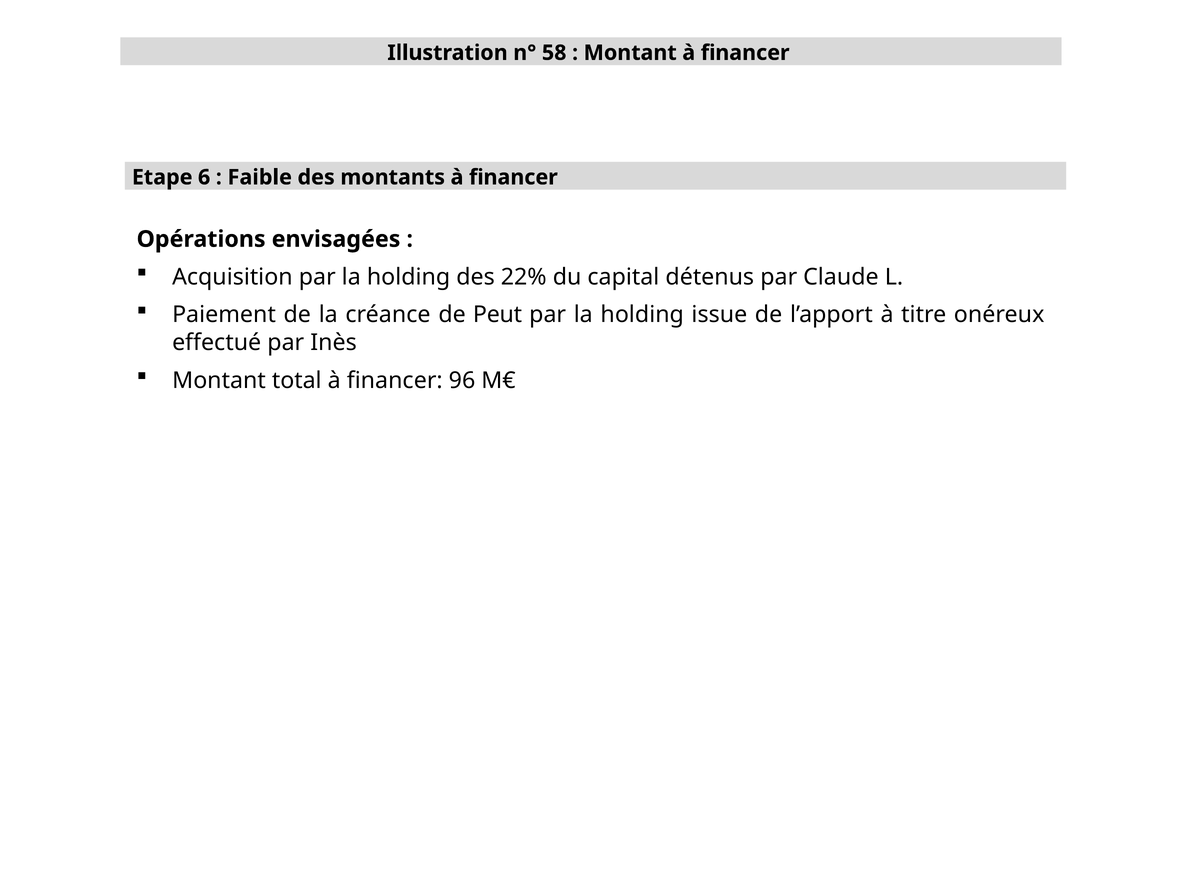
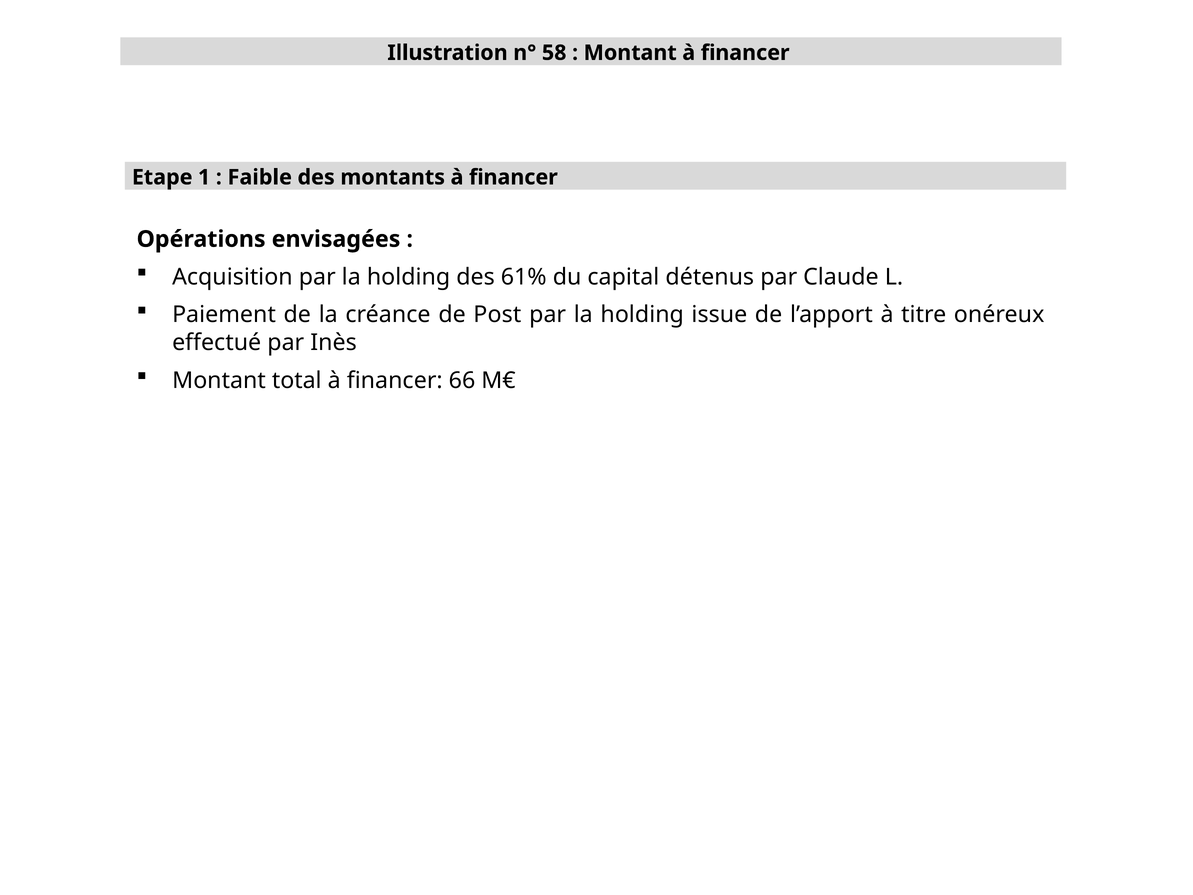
6: 6 -> 1 (204, 177)
22%: 22% -> 61% (524, 277)
Peut: Peut -> Post (497, 315)
96: 96 -> 66 (462, 380)
